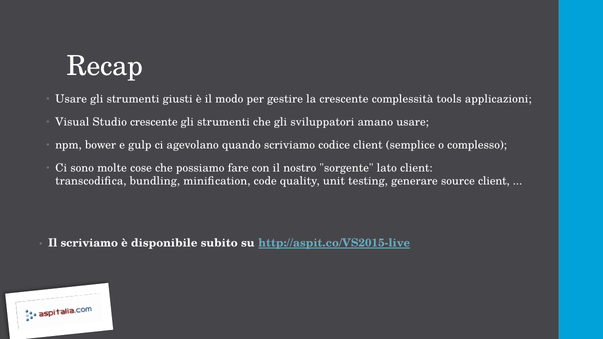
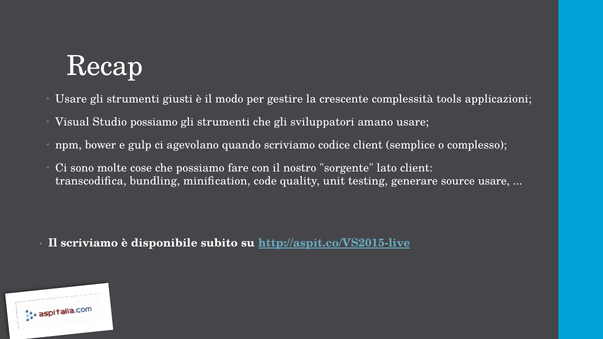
Studio crescente: crescente -> possiamo (154, 122)
source client: client -> usare (494, 181)
